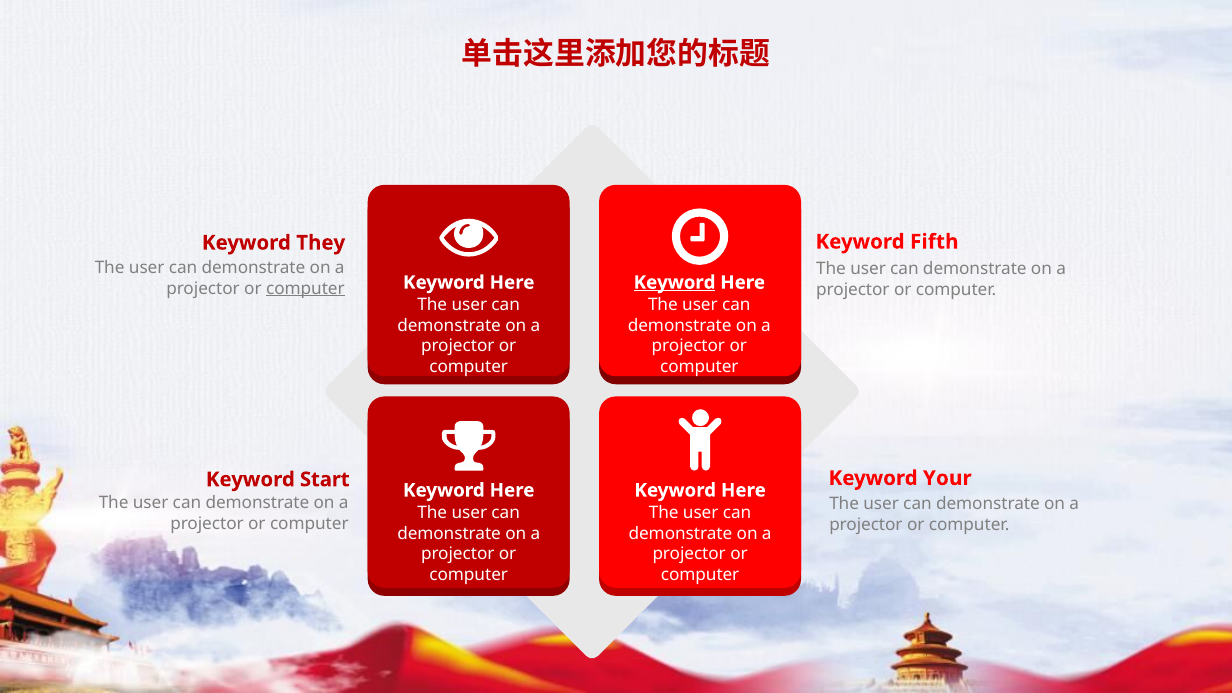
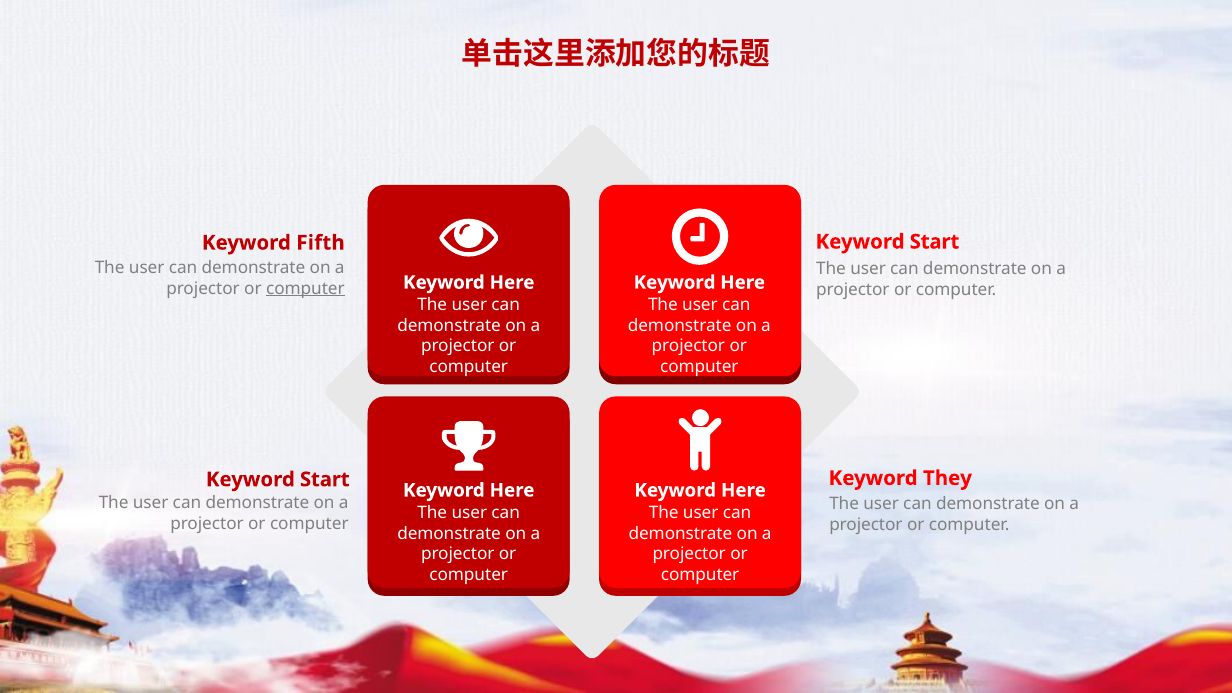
Fifth: Fifth -> Start (934, 242)
They: They -> Fifth (321, 243)
Keyword underline: present -> none (675, 282)
Your: Your -> They (947, 478)
